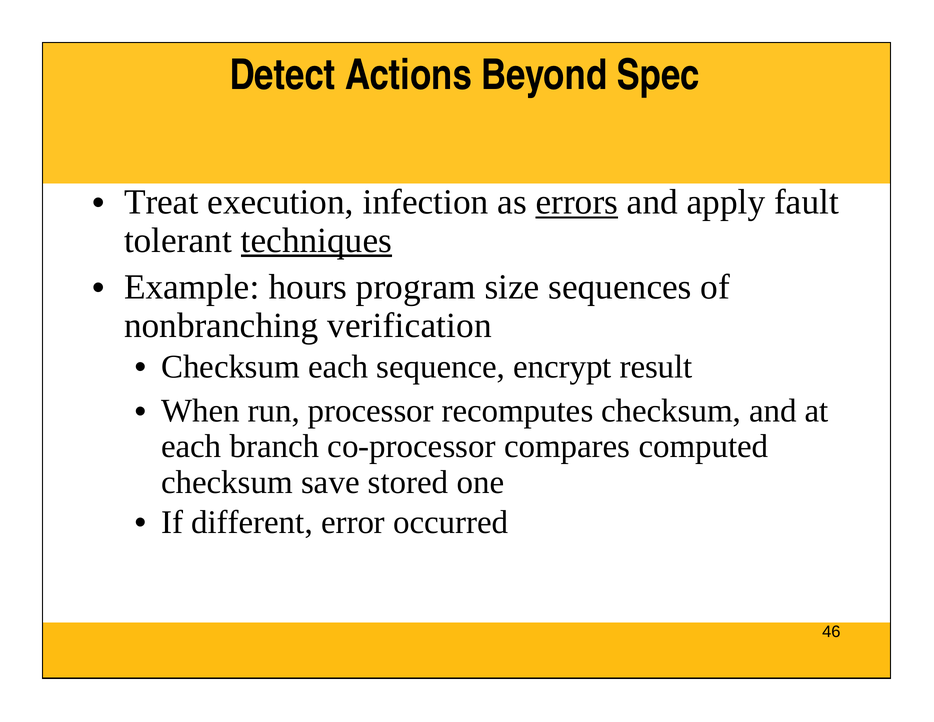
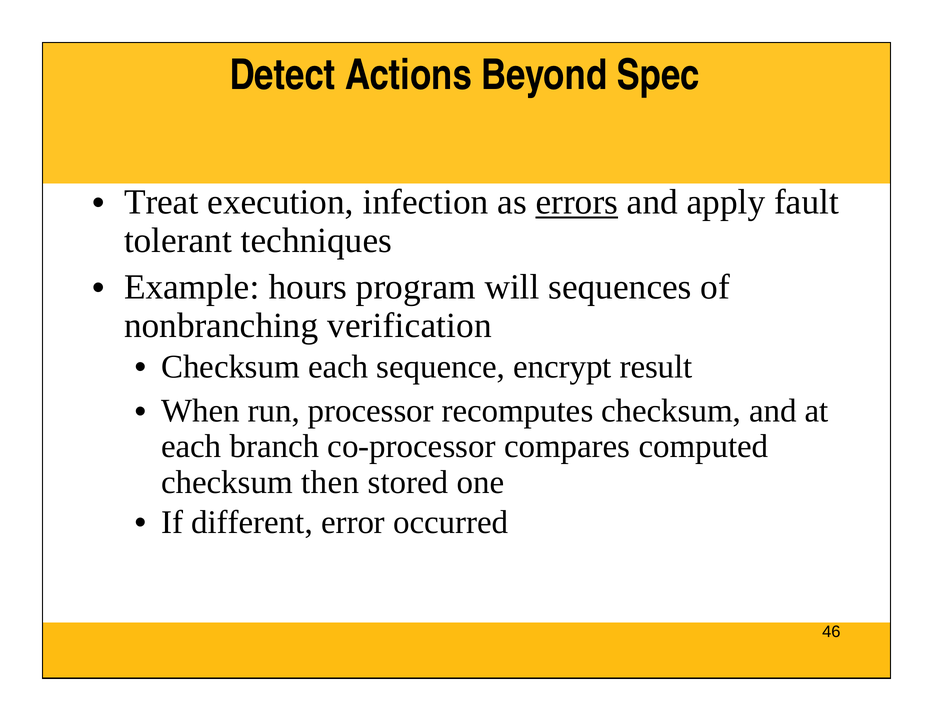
techniques underline: present -> none (316, 240)
size: size -> will (512, 287)
save: save -> then (330, 482)
